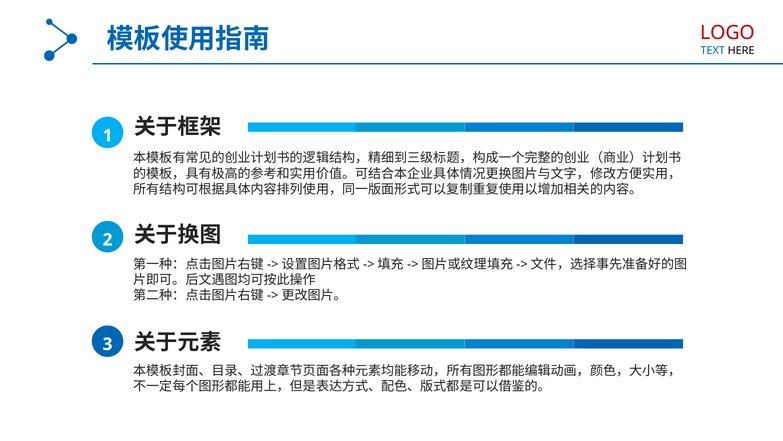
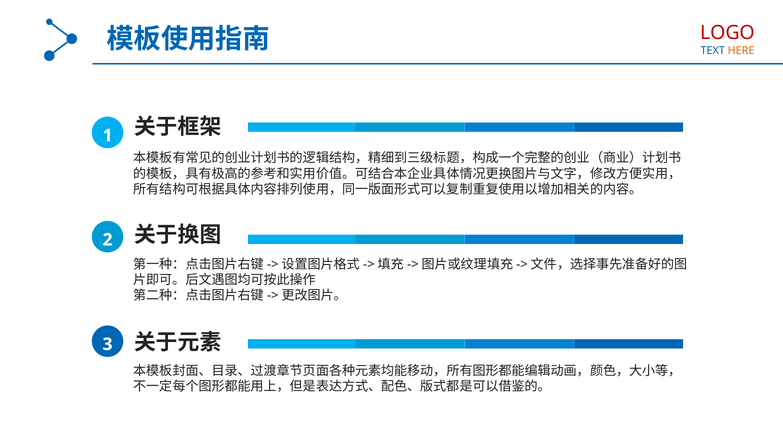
HERE colour: black -> orange (741, 51)
